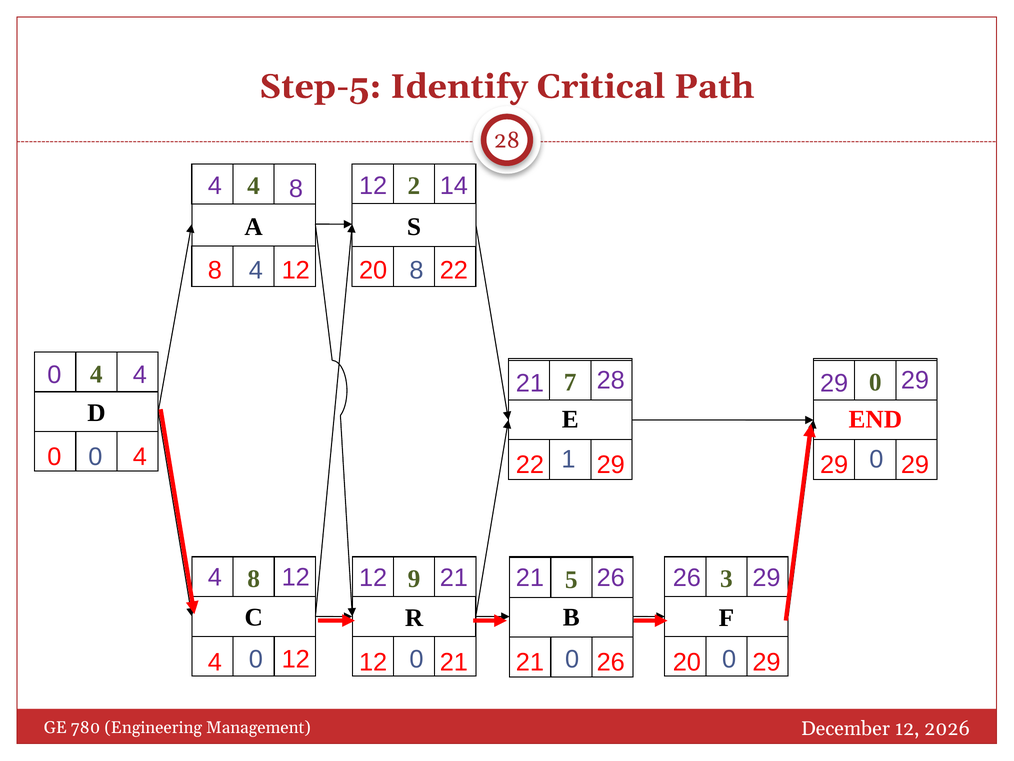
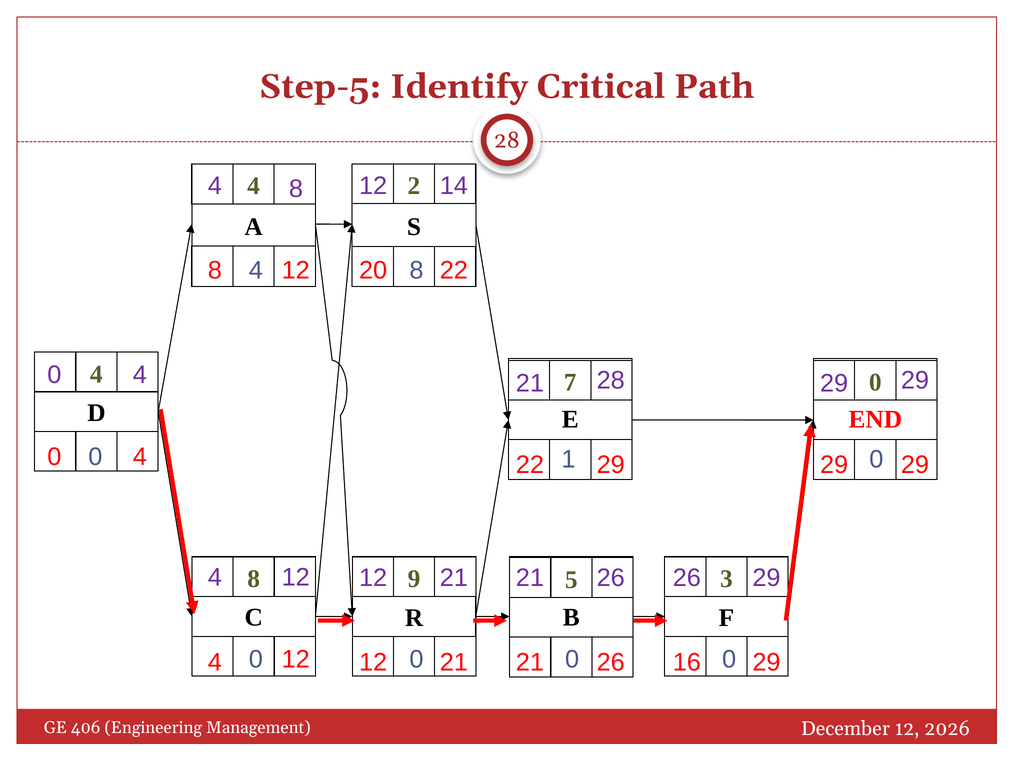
26 20: 20 -> 16 (687, 662)
780: 780 -> 406 (86, 727)
